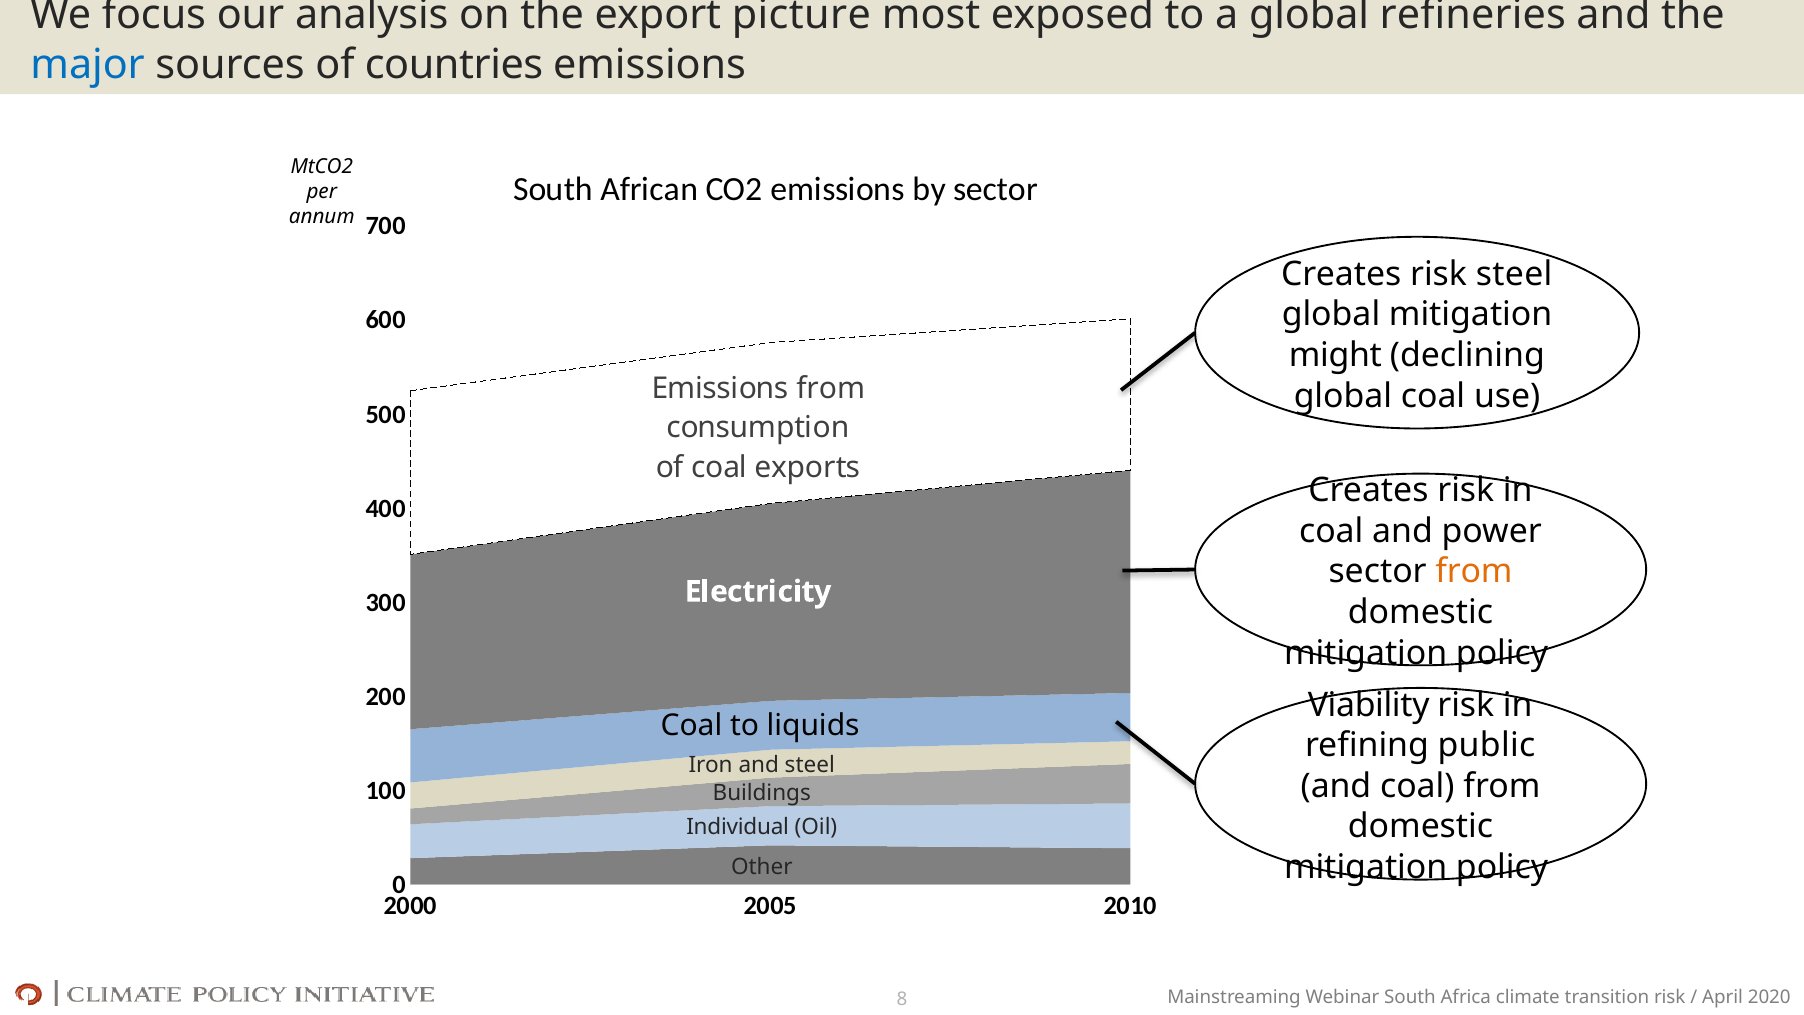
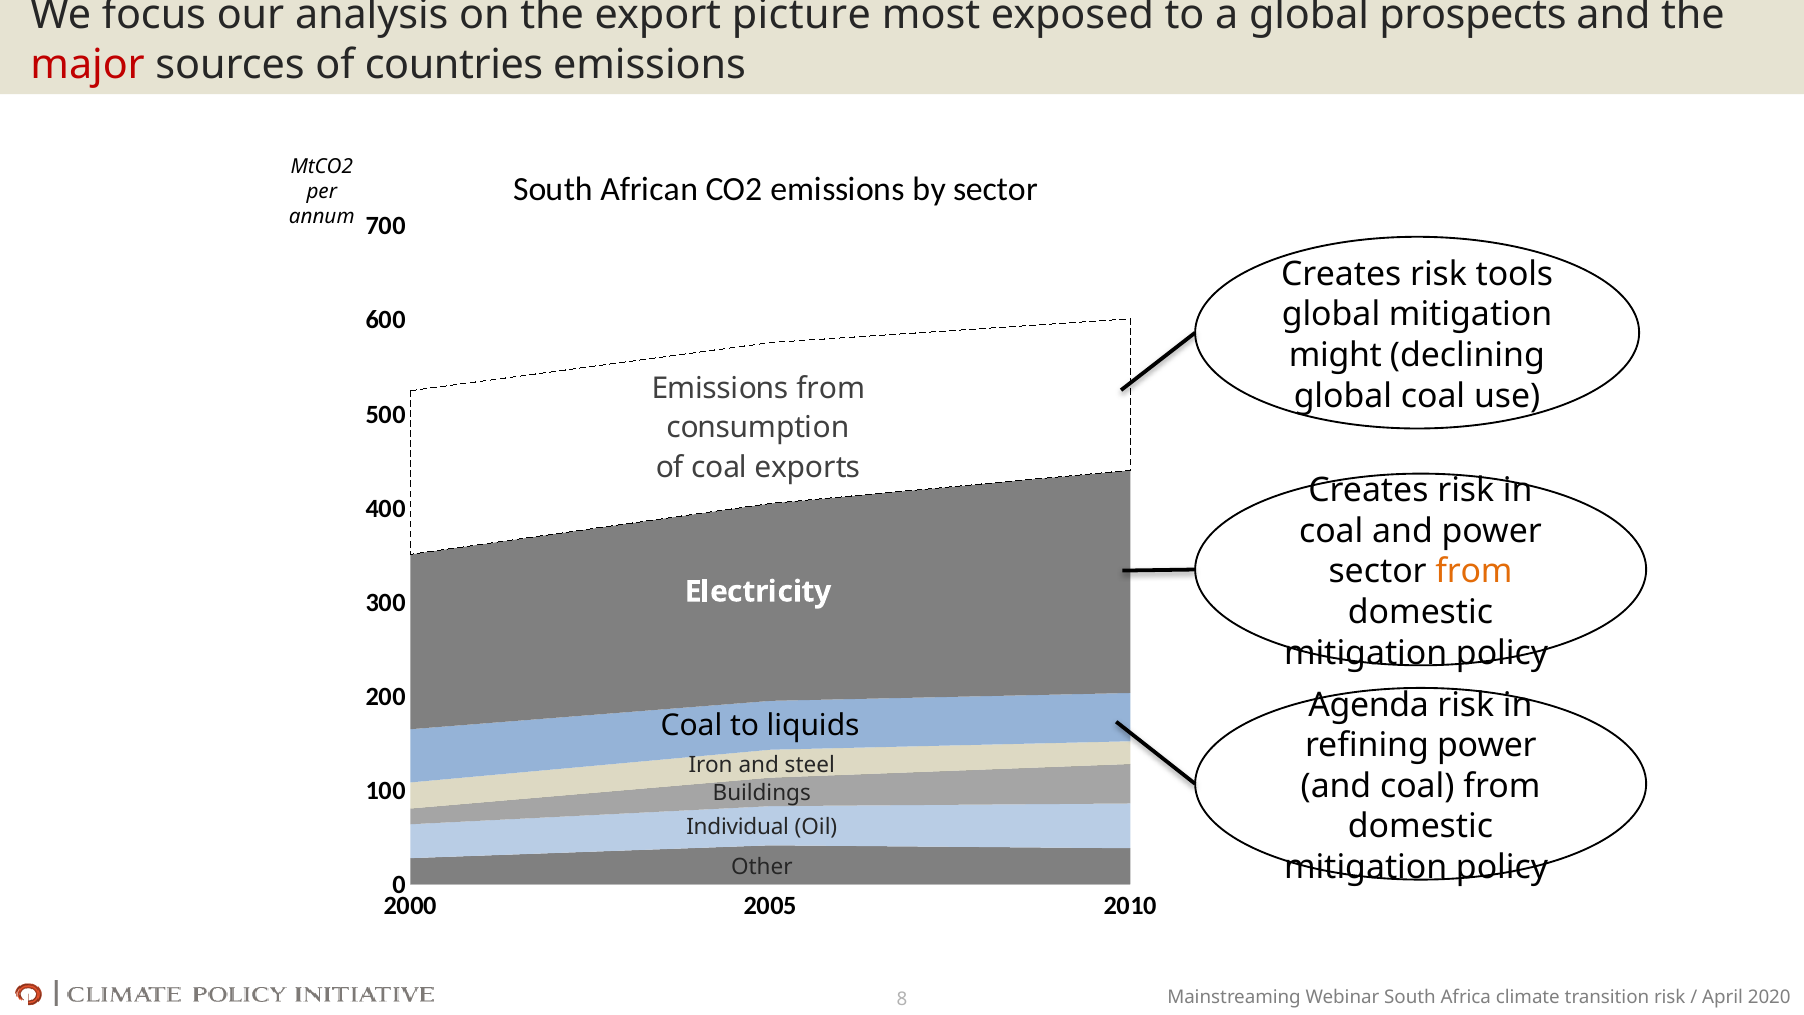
refineries: refineries -> prospects (1473, 15)
major colour: blue -> red (88, 64)
risk steel: steel -> tools (1514, 274)
Viability: Viability -> Agenda (1369, 705)
refining public: public -> power (1487, 745)
